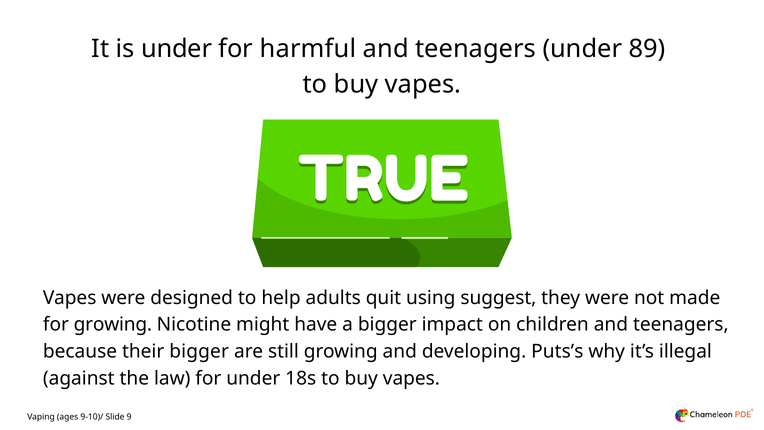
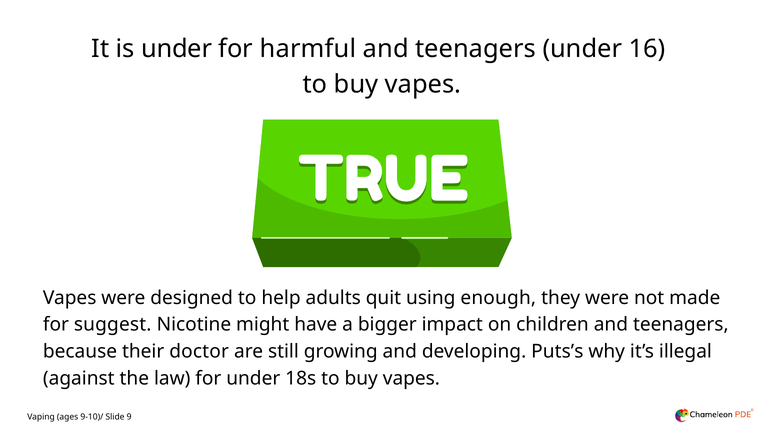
89: 89 -> 16 (647, 49)
suggest: suggest -> enough (498, 298)
for growing: growing -> suggest (113, 325)
their bigger: bigger -> doctor (199, 351)
